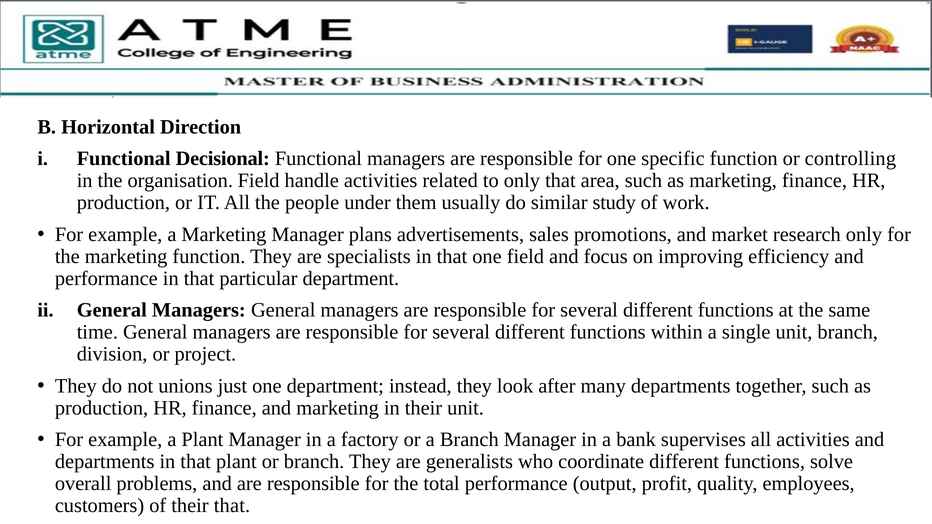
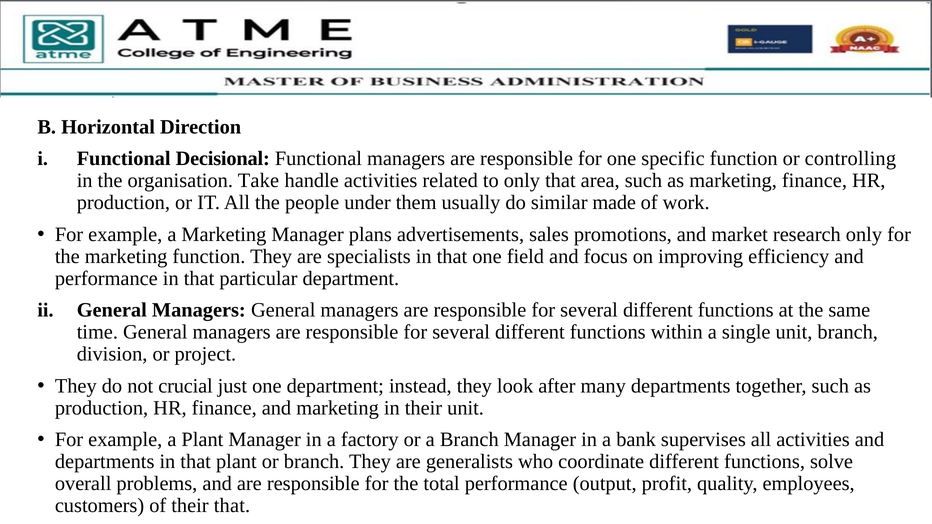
organisation Field: Field -> Take (258, 181)
study: study -> made (614, 203)
unions: unions -> crucial (186, 386)
